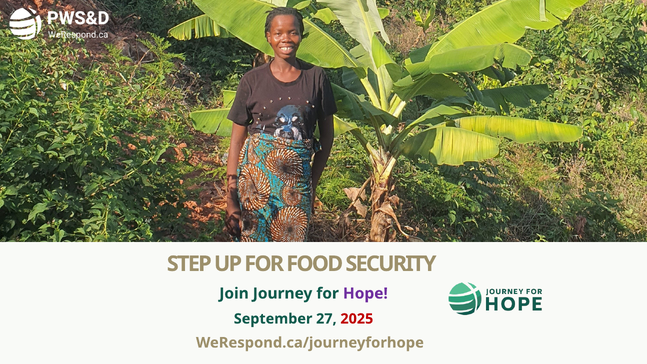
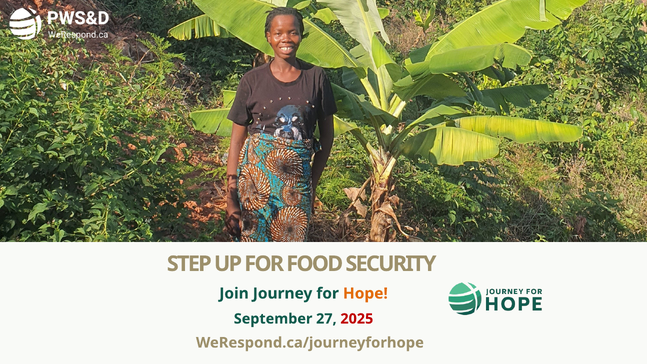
Hope colour: purple -> orange (365, 293)
